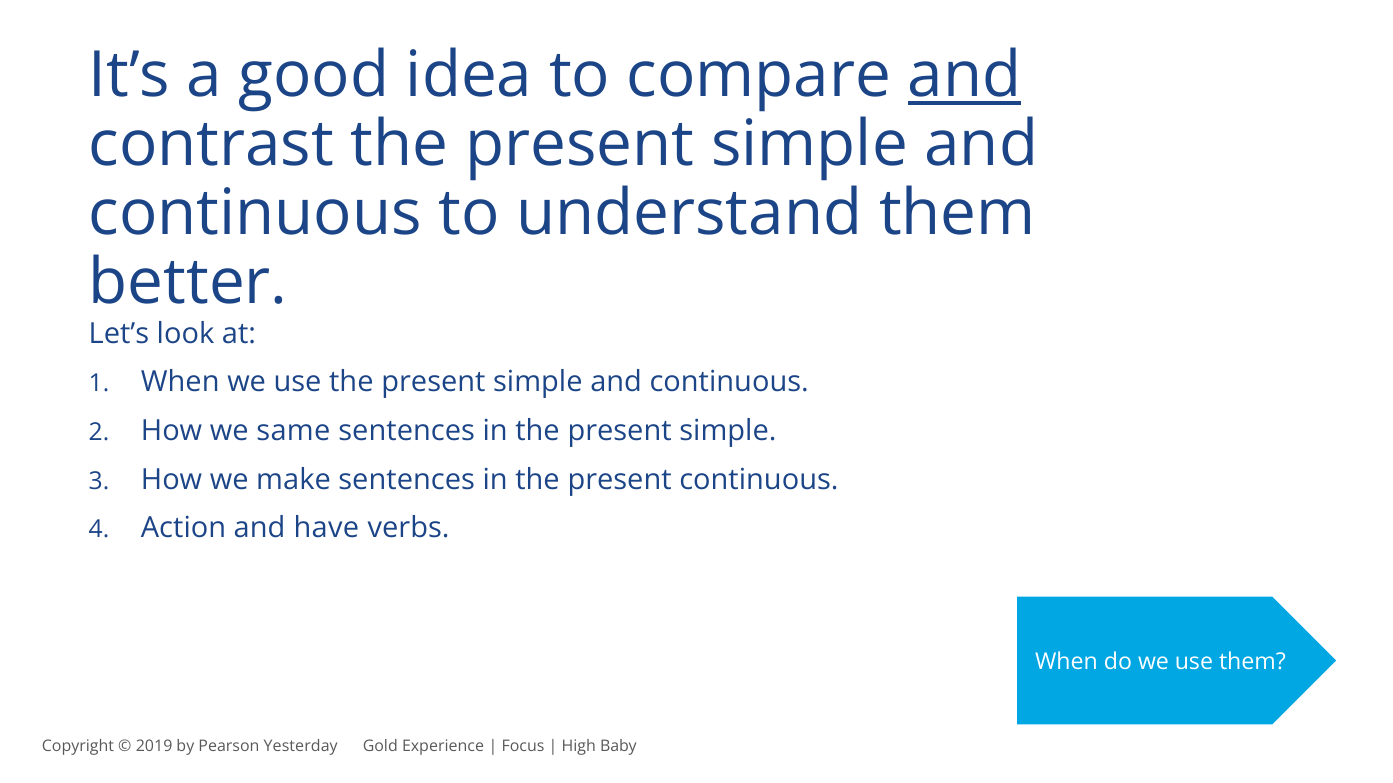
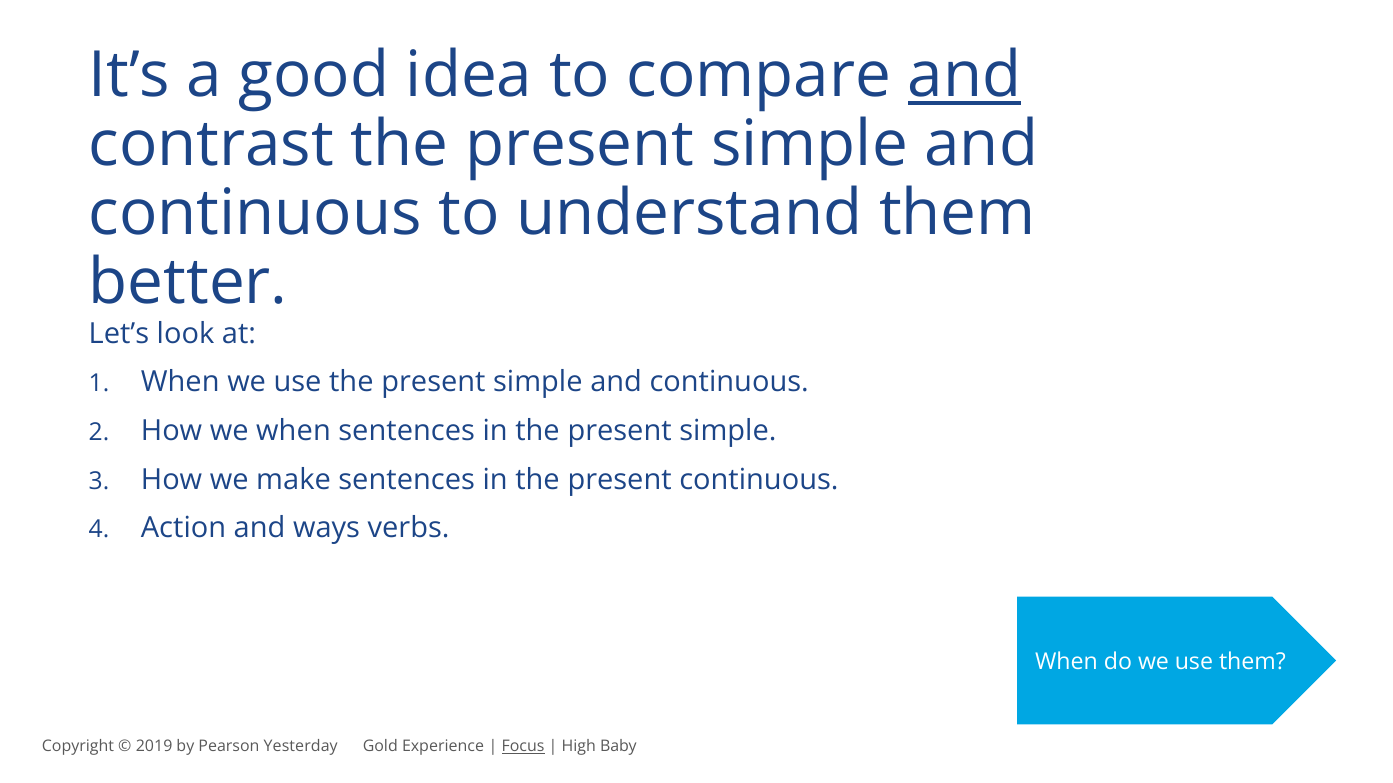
we same: same -> when (293, 431)
have: have -> ways (327, 529)
Focus underline: none -> present (523, 747)
